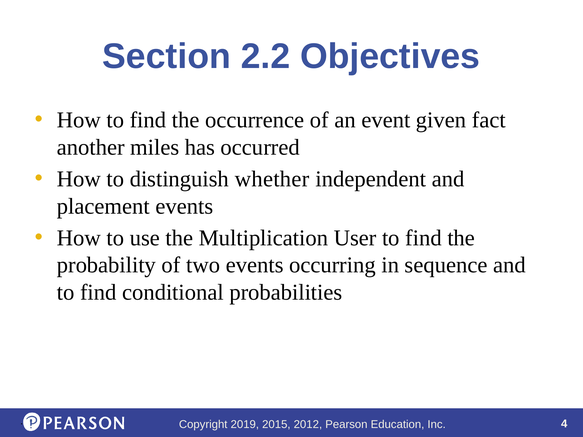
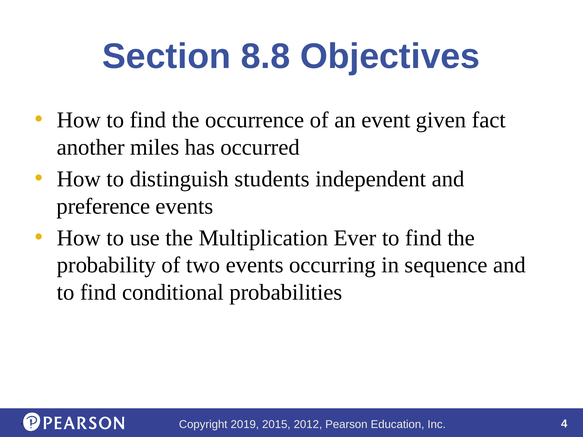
2.2: 2.2 -> 8.8 (265, 56)
whether: whether -> students (272, 179)
placement: placement -> preference (103, 206)
User: User -> Ever (355, 238)
